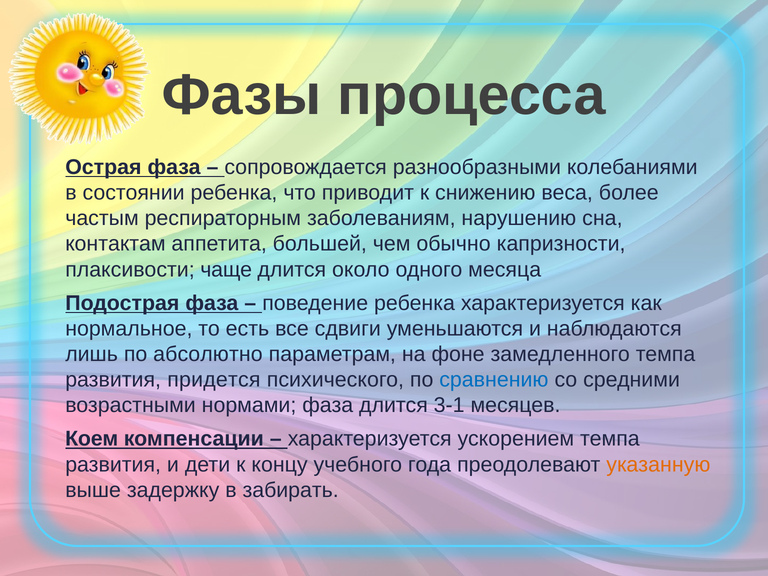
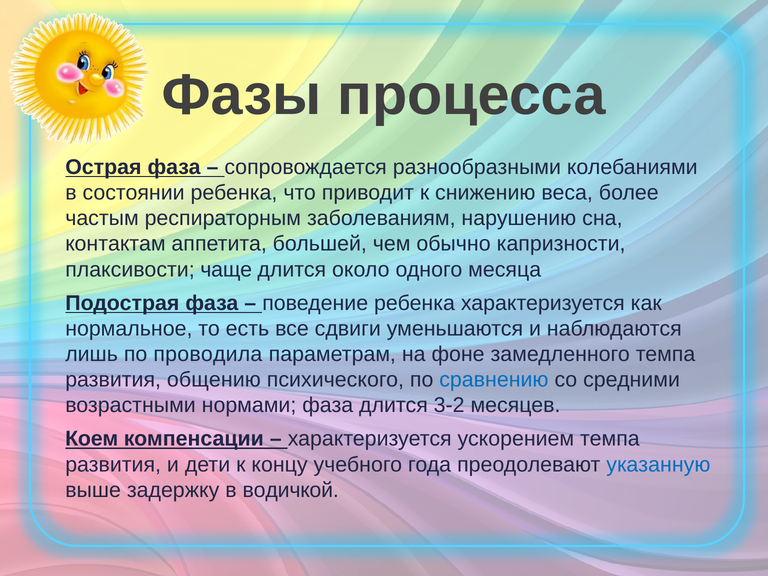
абсолютно: абсолютно -> проводила (208, 354)
придется: придется -> общению (214, 380)
3-1: 3-1 -> 3-2 (449, 405)
указанную colour: orange -> blue (658, 465)
забирать: забирать -> водичкой (291, 490)
